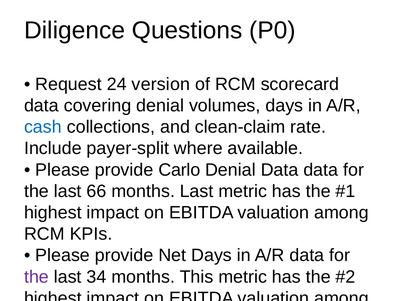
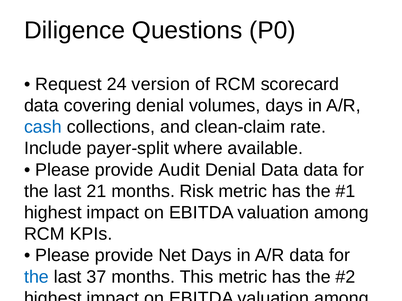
Carlo: Carlo -> Audit (179, 170)
66: 66 -> 21 (97, 192)
months Last: Last -> Risk (197, 192)
the colour: purple -> blue (36, 277)
34: 34 -> 37 (97, 277)
